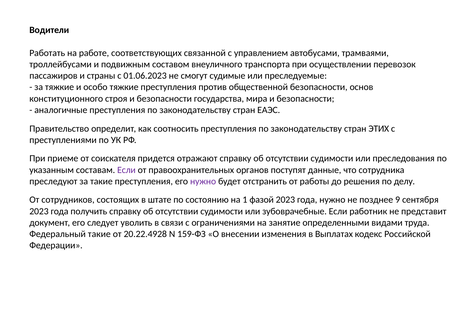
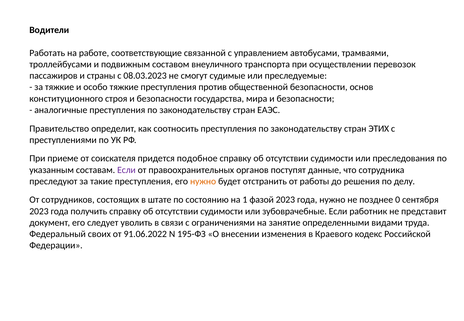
соответствующих: соответствующих -> соответствующие (147, 53)
01.06.2023: 01.06.2023 -> 08.03.2023 (145, 76)
отражают: отражают -> подобное (197, 159)
нужно colour: purple -> orange (203, 181)
9: 9 -> 0 (398, 200)
Федеральный такие: такие -> своих (99, 234)
20.22.4928: 20.22.4928 -> 91.06.2022 (145, 234)
159-ФЗ: 159-ФЗ -> 195-ФЗ (191, 234)
Выплатах: Выплатах -> Краевого (334, 234)
